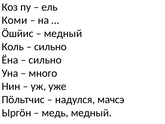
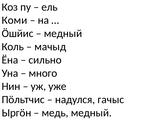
сильно: сильно -> мачыд (50, 47)
мачсэ: мачсэ -> гачыс (111, 99)
